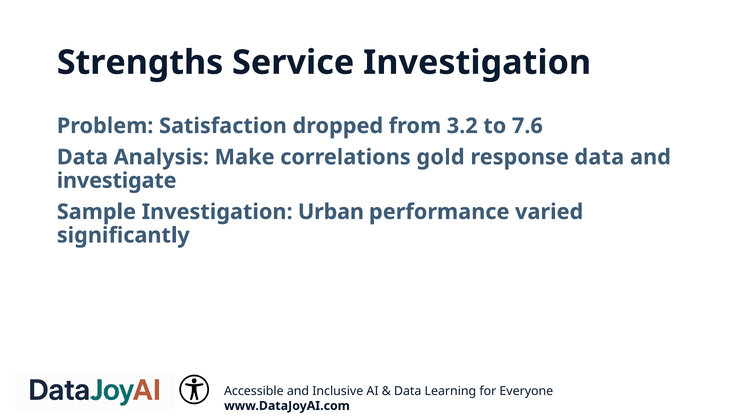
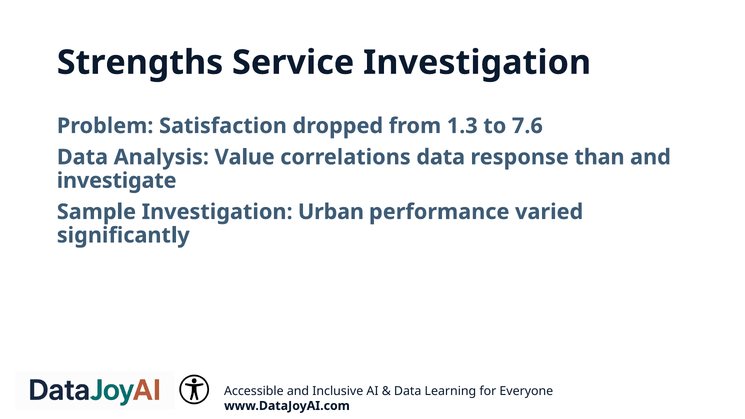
3.2: 3.2 -> 1.3 (462, 126)
Make: Make -> Value (245, 157)
correlations gold: gold -> data (441, 157)
response data: data -> than (599, 157)
